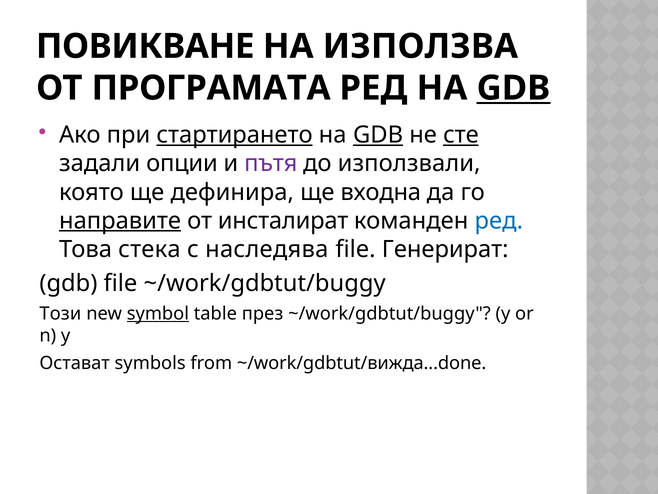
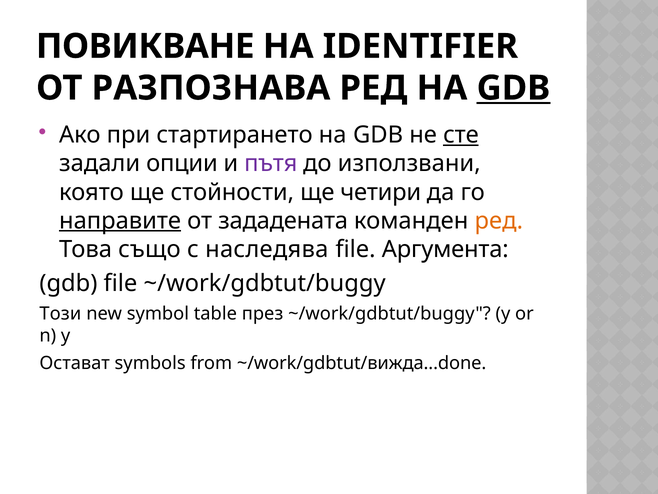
ИЗПОЛЗВА: ИЗПОЛЗВА -> IDENTIFIER (420, 46)
ПРОГРАМАТА: ПРОГРАМАТА -> РАЗПОЗНАВА (211, 88)
стартирането underline: present -> none (235, 135)
GDB underline: present -> none (378, 135)
използвали: използвали -> използвани (409, 163)
дефинира: дефинира -> стойности (232, 192)
входна: входна -> четири (381, 192)
инсталират: инсталират -> зададената (283, 220)
ред colour: blue -> orange (499, 220)
стека: стека -> също (149, 249)
Генерират: Генерират -> Аргумента (445, 249)
symbol underline: present -> none (158, 313)
